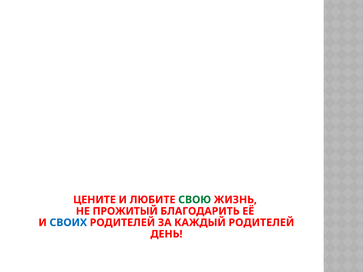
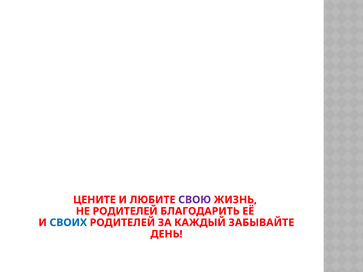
СВОЮ colour: green -> purple (195, 200)
НЕ ПРОЖИТЫЙ: ПРОЖИТЫЙ -> РОДИТЕЛЕЙ (125, 211)
КАЖДЫЙ РОДИТЕЛЕЙ: РОДИТЕЛЕЙ -> ЗАБЫВАЙТЕ (261, 223)
